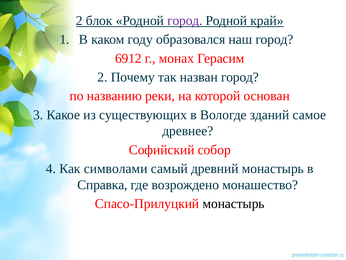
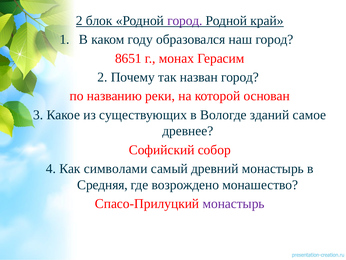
6912: 6912 -> 8651 (128, 58)
Справка: Справка -> Средняя (102, 184)
монастырь colour: black -> purple (234, 203)
